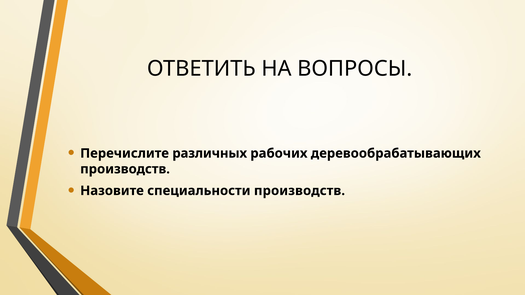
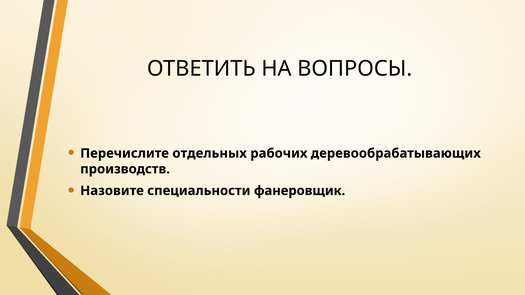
различных: различных -> отдельных (210, 153)
специальности производств: производств -> фанеровщик (300, 191)
